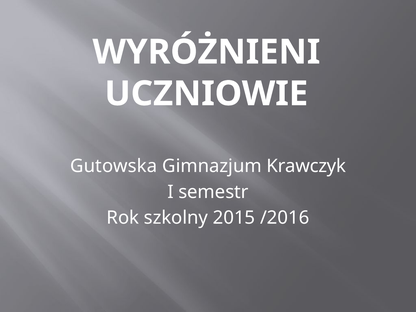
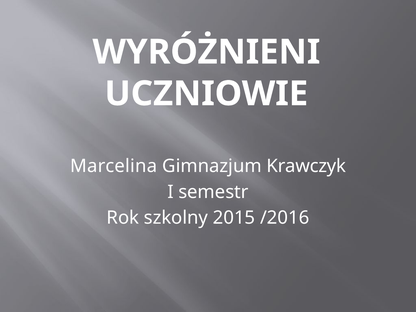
Gutowska: Gutowska -> Marcelina (114, 166)
